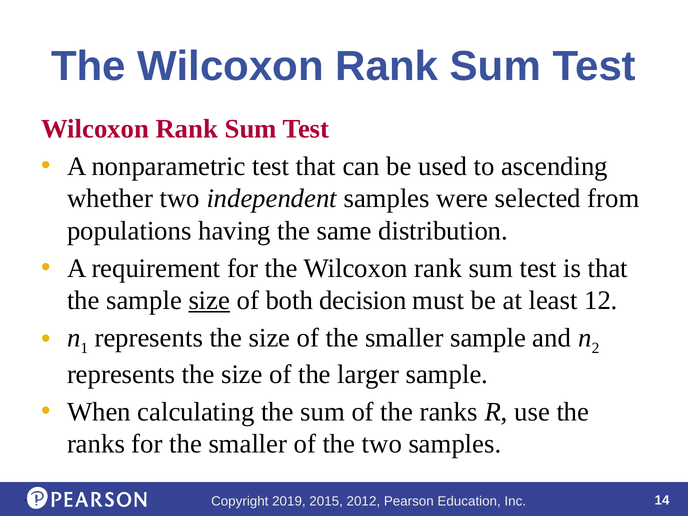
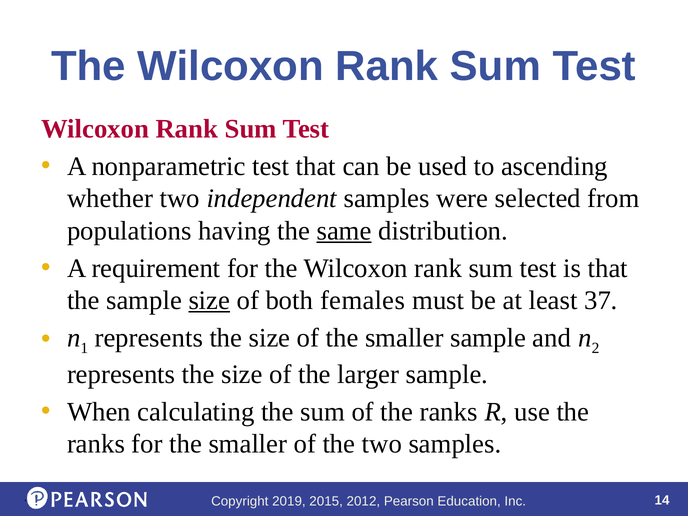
same underline: none -> present (344, 231)
decision: decision -> females (363, 300)
12: 12 -> 37 (601, 300)
